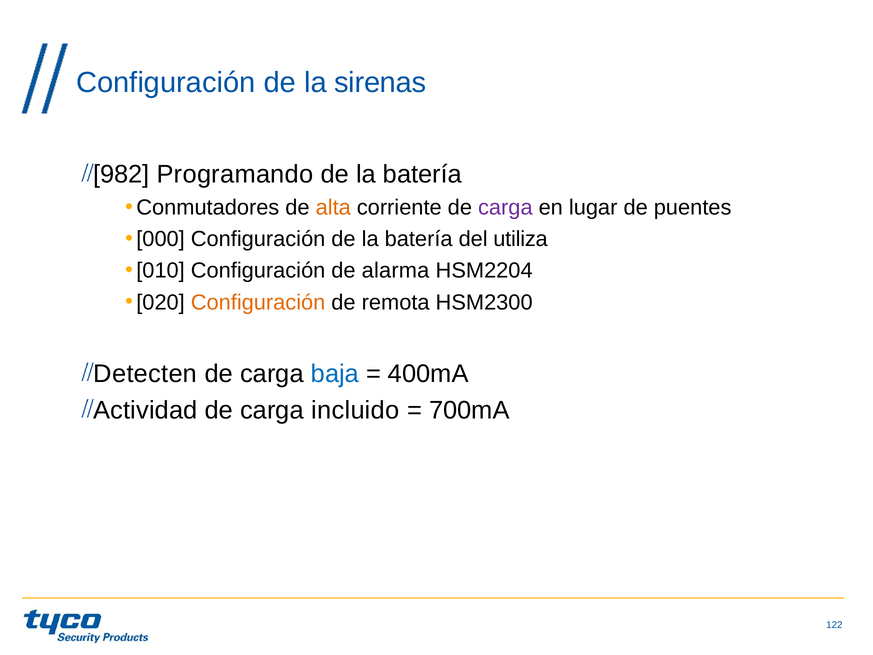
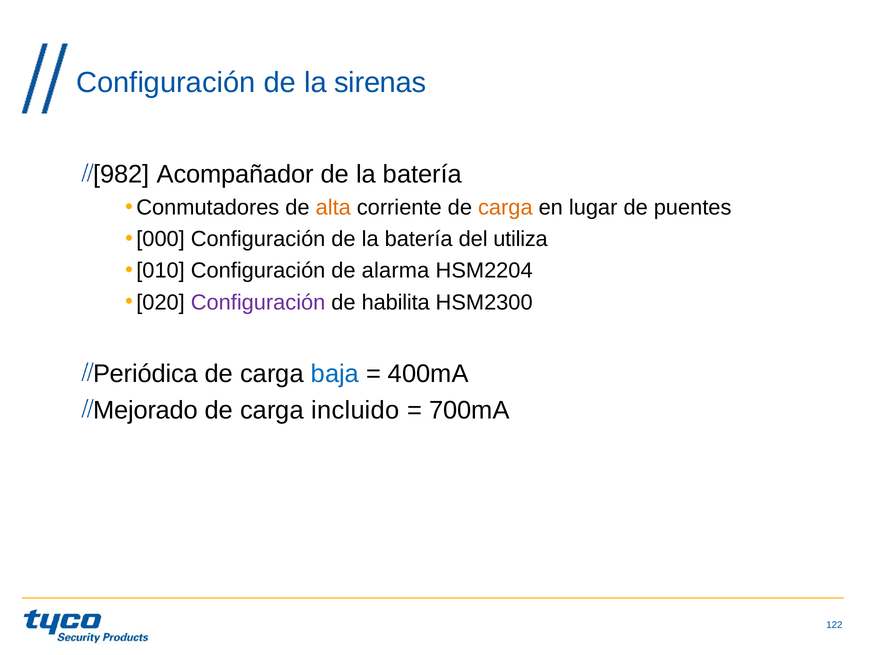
Programando: Programando -> Acompañador (235, 174)
carga colour: purple -> orange (505, 208)
Configuración colour: orange -> purple (258, 302)
remota: remota -> habilita (396, 302)
Detecten: Detecten -> Periódica (146, 373)
Actividad: Actividad -> Mejorado (146, 410)
